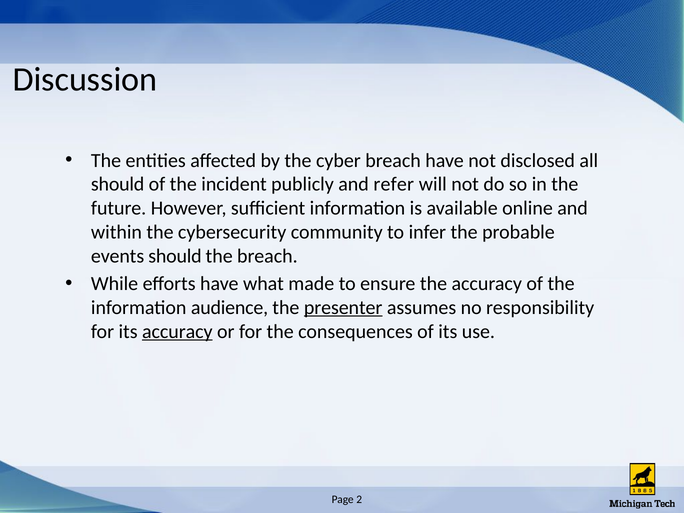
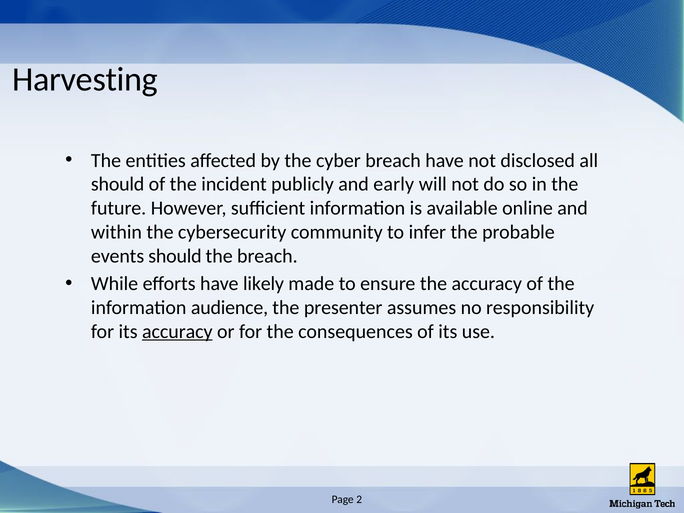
Discussion: Discussion -> Harvesting (85, 79)
refer: refer -> early (394, 184)
what: what -> likely (264, 284)
presenter underline: present -> none (343, 308)
